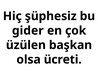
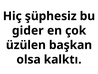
ücreti: ücreti -> kalktı (63, 59)
